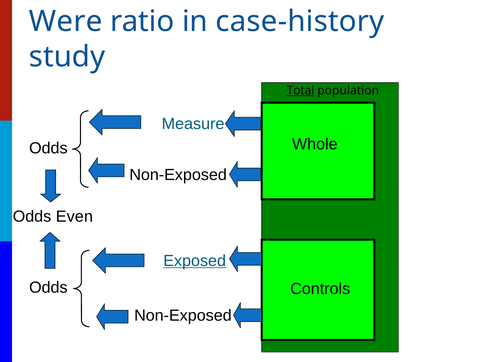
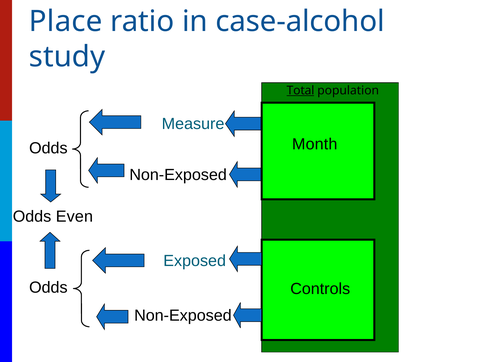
Were: Were -> Place (66, 21)
case-history: case-history -> case-alcohol (300, 21)
Whole: Whole -> Month (315, 144)
Exposed underline: present -> none (195, 261)
